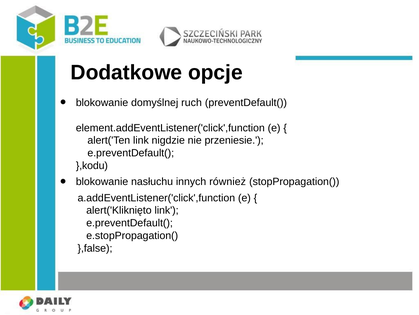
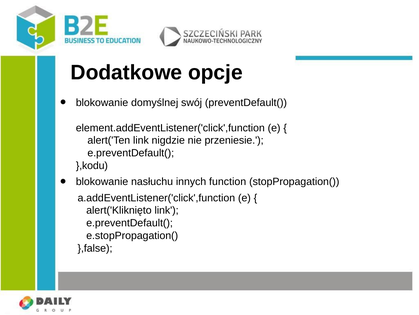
ruch: ruch -> swój (192, 102)
również: również -> function (228, 181)
